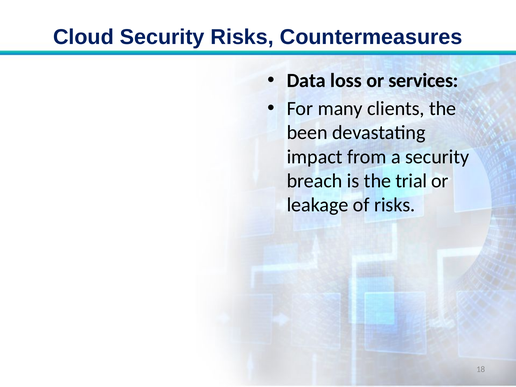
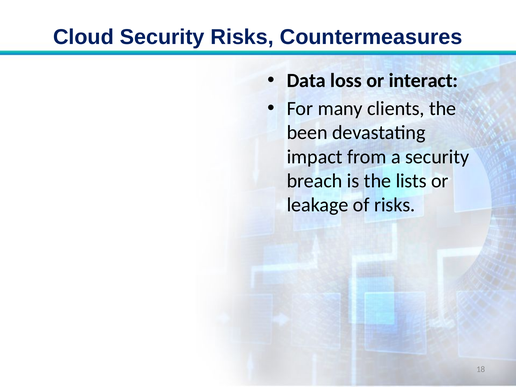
services: services -> interact (423, 80)
trial: trial -> lists (411, 181)
